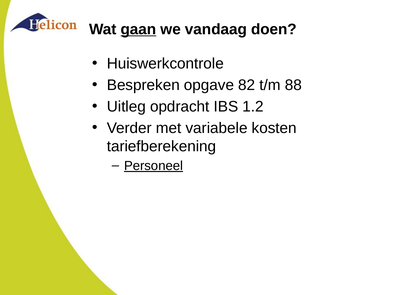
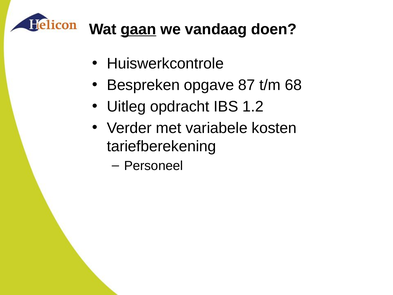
82: 82 -> 87 (247, 85)
88: 88 -> 68 (293, 85)
Personeel underline: present -> none (154, 166)
